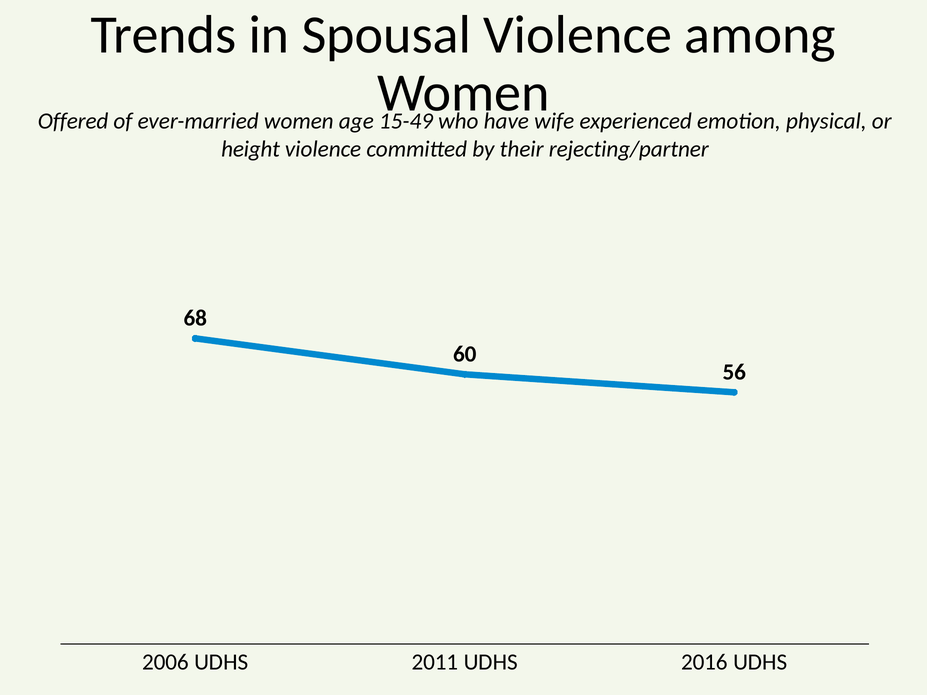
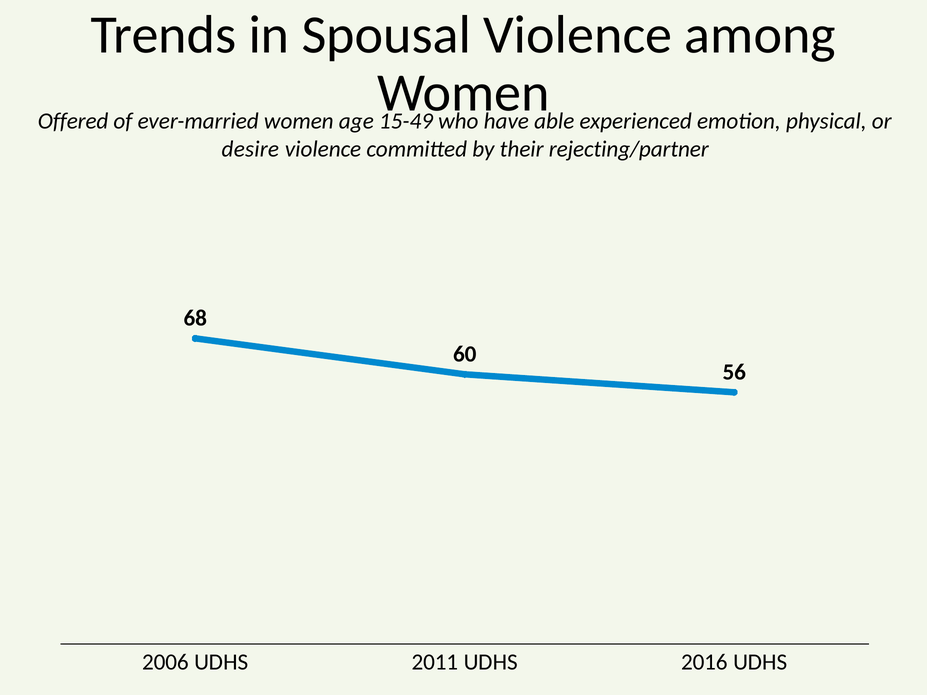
wife: wife -> able (554, 121)
height: height -> desire (250, 149)
